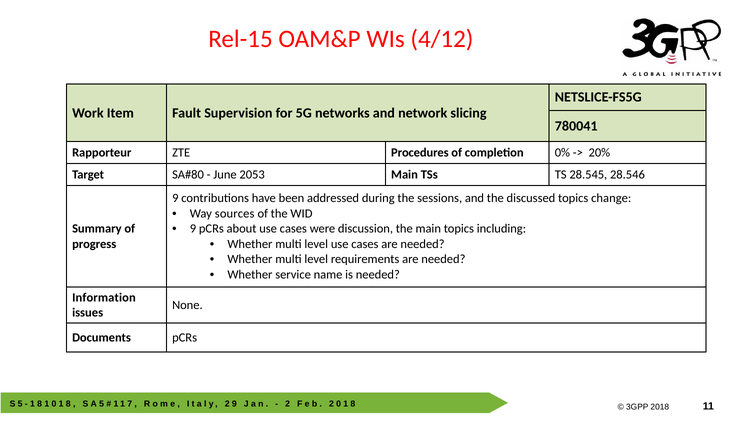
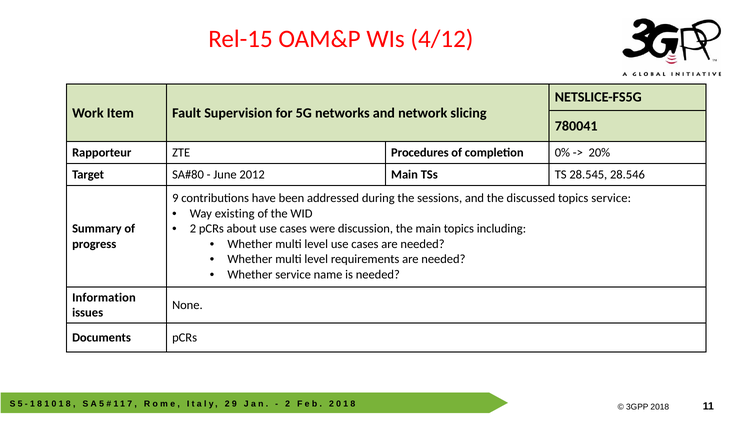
June 2053: 2053 -> 2012 (252, 175)
topics change: change -> service (611, 198)
sources: sources -> existing (235, 213)
9: 9 -> 2 (193, 229)
